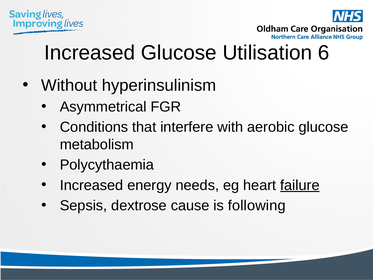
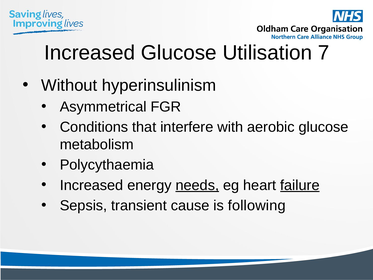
6: 6 -> 7 (324, 53)
needs underline: none -> present (197, 185)
dextrose: dextrose -> transient (139, 205)
